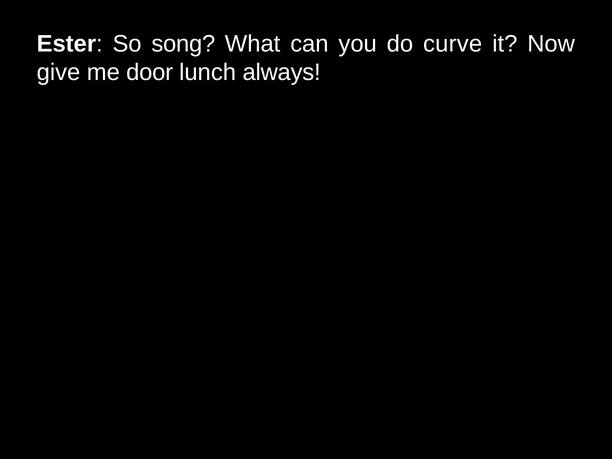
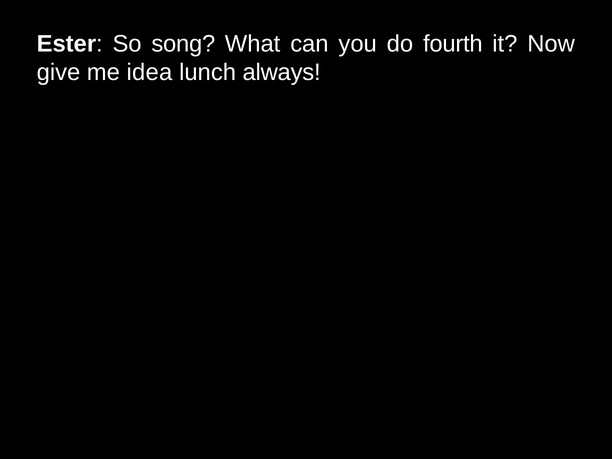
curve: curve -> fourth (453, 44)
door: door -> idea (149, 73)
